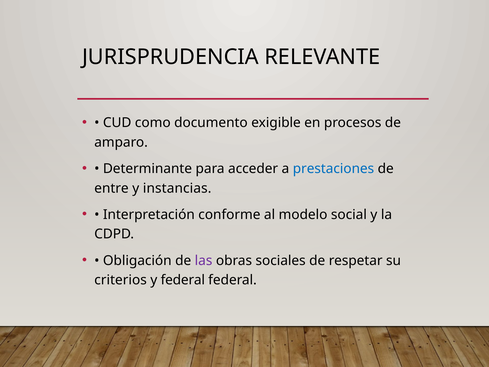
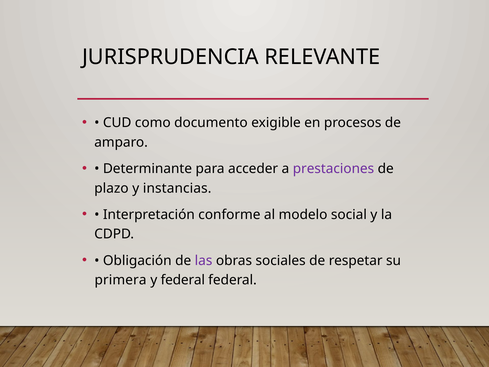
prestaciones colour: blue -> purple (333, 169)
entre: entre -> plazo (111, 188)
criterios: criterios -> primera (121, 280)
